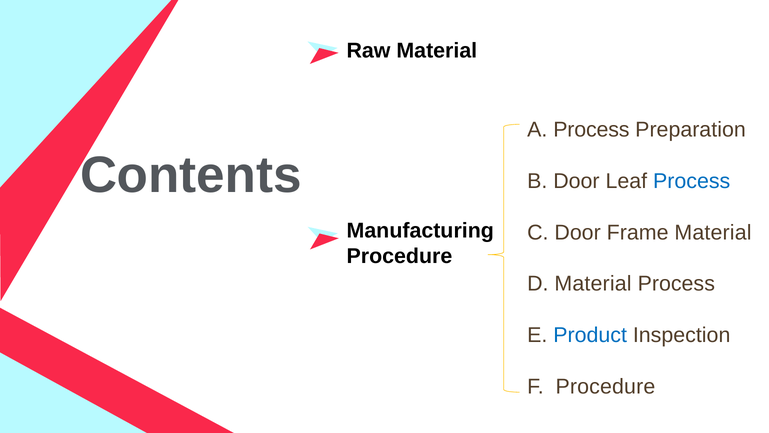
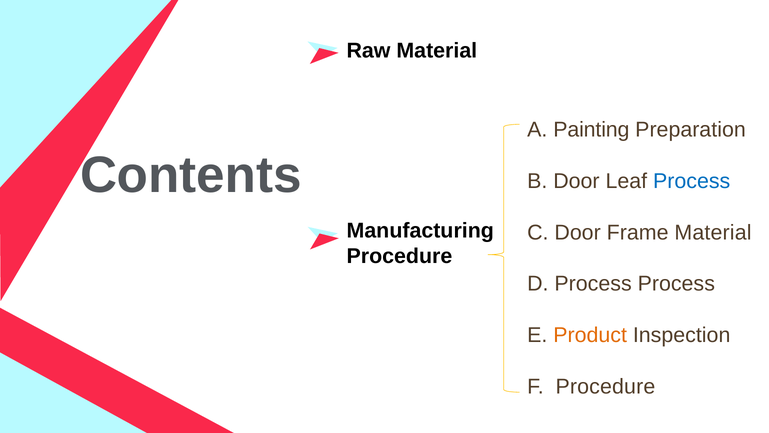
A Process: Process -> Painting (591, 130)
D Material: Material -> Process (593, 284)
Product colour: blue -> orange (590, 335)
